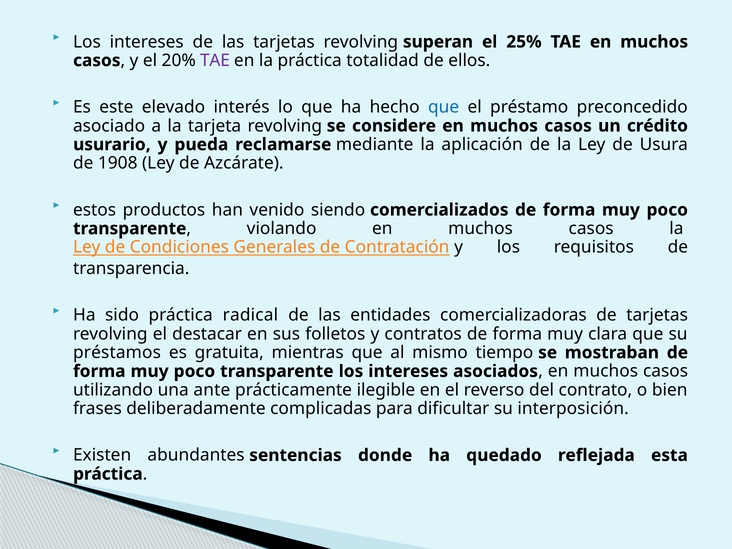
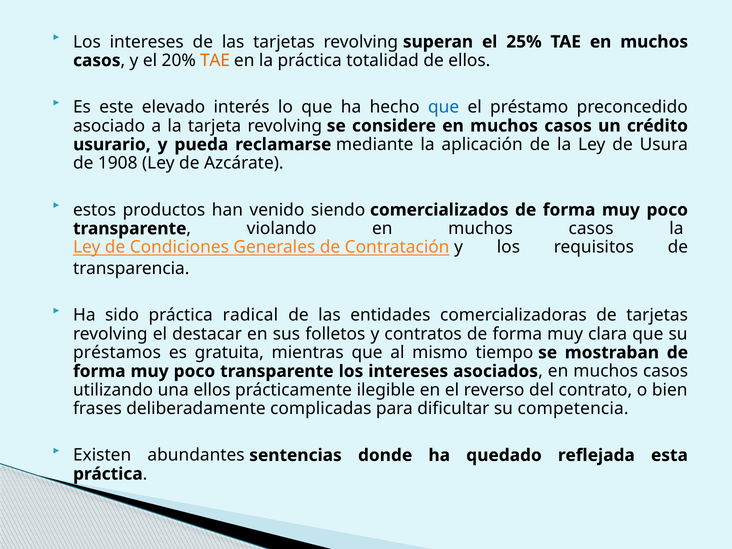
TAE colour: purple -> orange (215, 60)
una ante: ante -> ellos (212, 390)
interposición: interposición -> competencia (573, 409)
